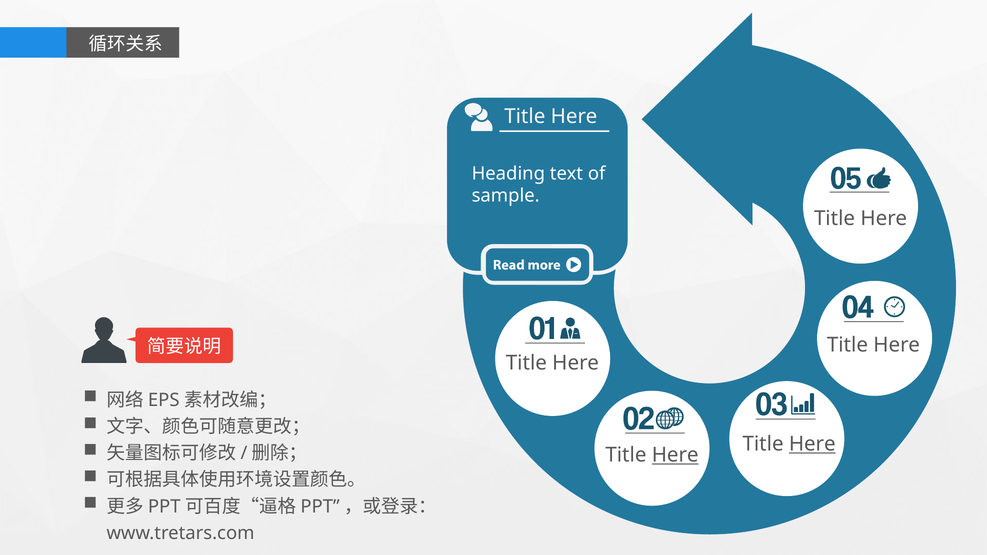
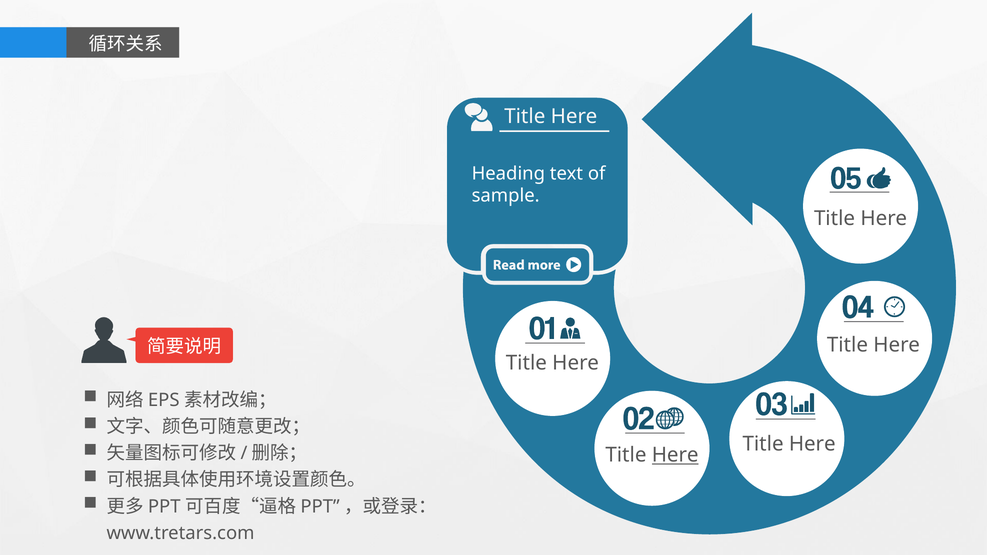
Here underline: present -> none (812, 444)
